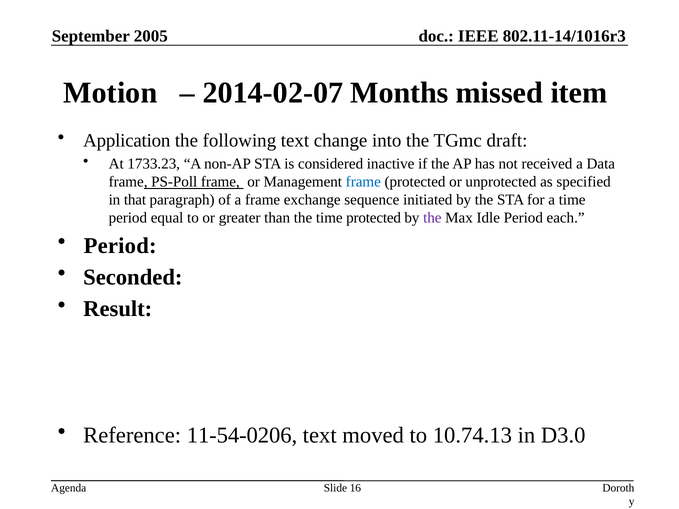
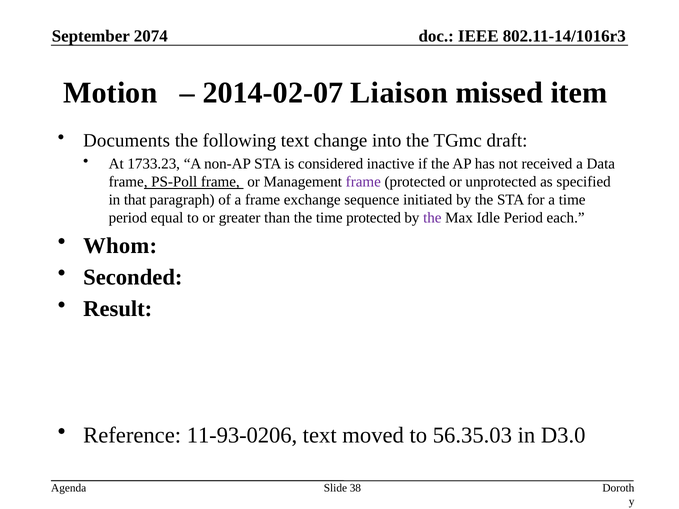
2005: 2005 -> 2074 (151, 36)
Months: Months -> Liaison (399, 93)
Application: Application -> Documents (127, 141)
frame colour: blue -> purple (363, 182)
Period: Period -> Whom (120, 246)
11-54-0206: 11-54-0206 -> 11-93-0206 (242, 436)
10.74.13: 10.74.13 -> 56.35.03 (472, 436)
16: 16 -> 38 (355, 488)
